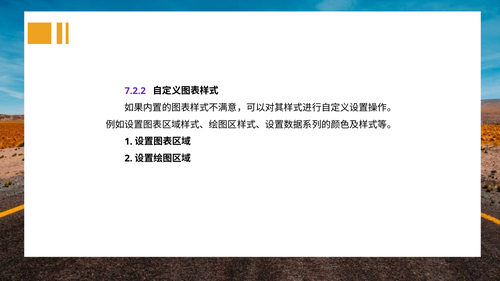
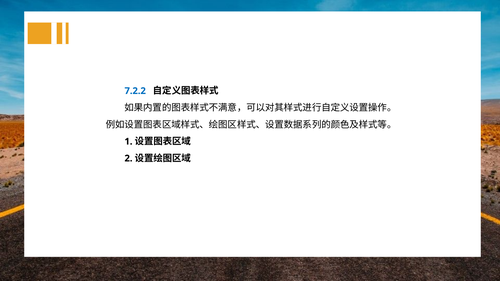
7.2.2 colour: purple -> blue (135, 91)
